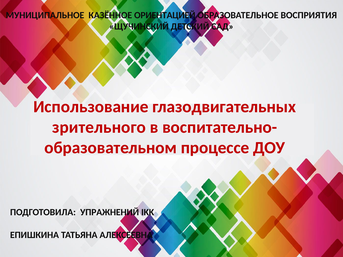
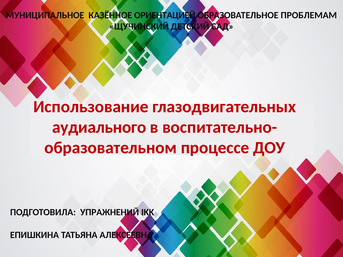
ВОСПРИЯТИЯ: ВОСПРИЯТИЯ -> ПРОБЛЕМАМ (309, 15)
зрительного: зрительного -> аудиального (99, 127)
